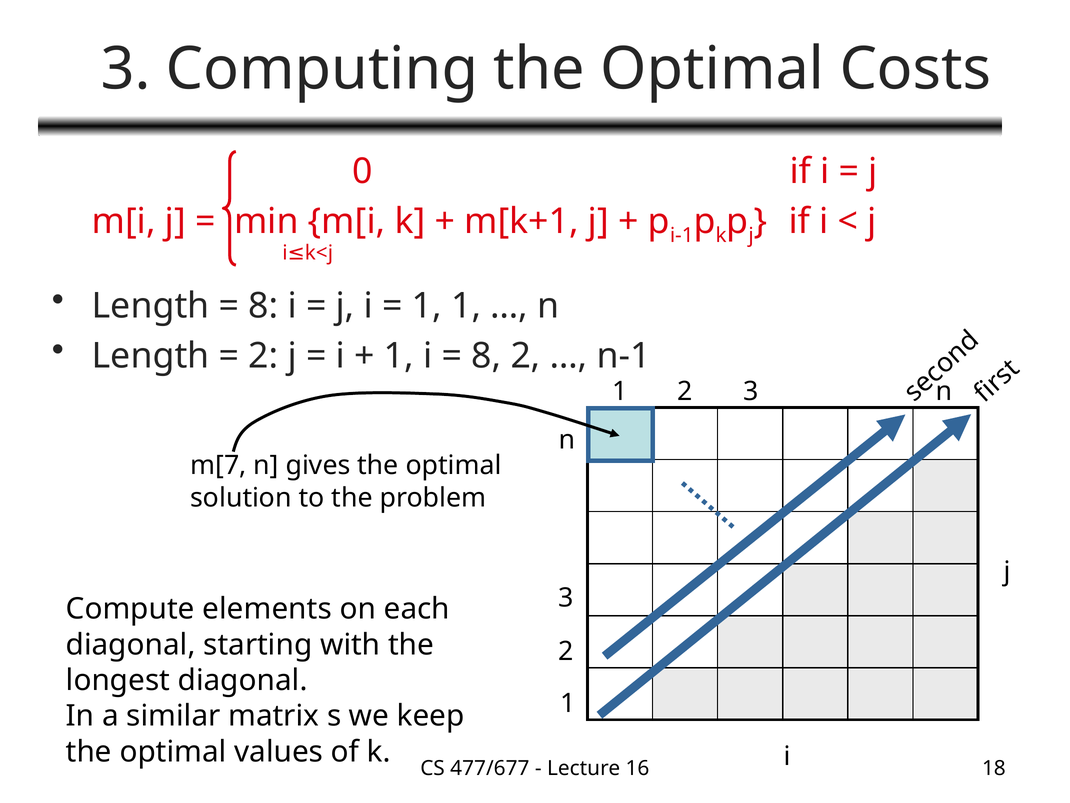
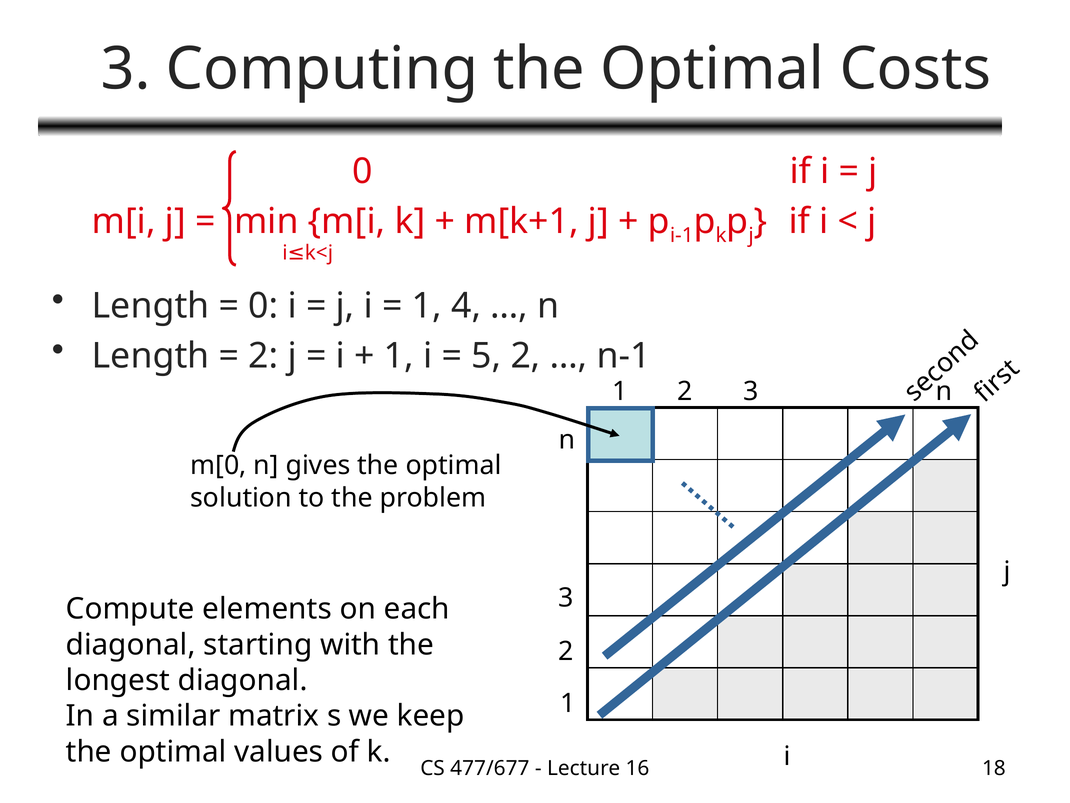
8: 8 -> 0 (263, 306)
1: 1 -> 4 (466, 306)
8: 8 -> 5 (486, 356)
m[7: m[7 -> m[0 (218, 465)
